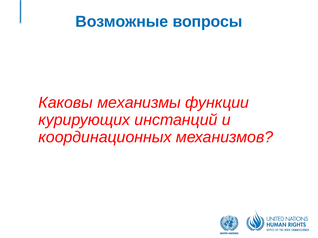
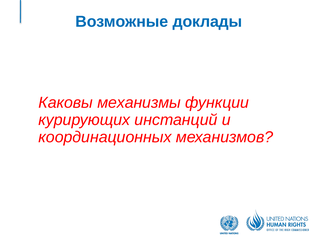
вопросы: вопросы -> доклады (207, 22)
